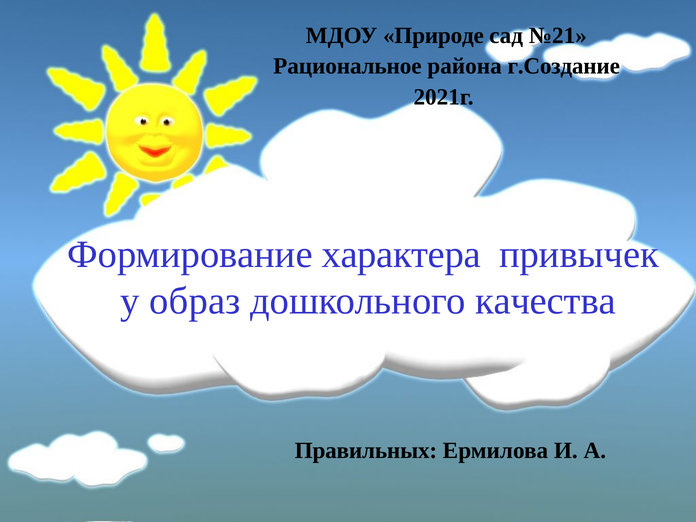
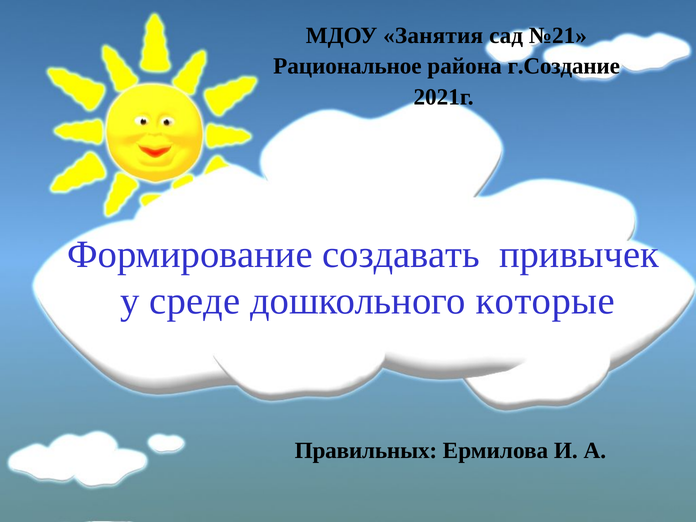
Природе: Природе -> Занятия (433, 35)
характера: характера -> создавать (401, 255)
образ: образ -> среде (195, 301)
качества: качества -> которые (545, 301)
